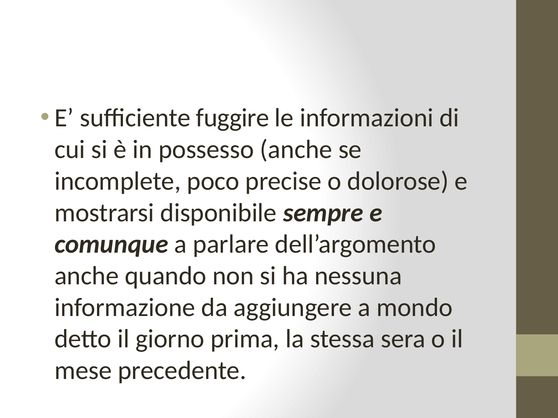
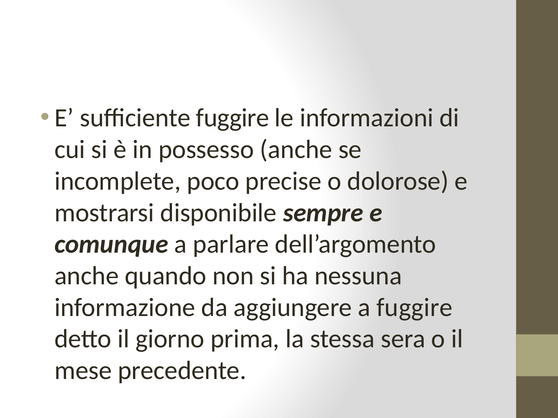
a mondo: mondo -> fuggire (414, 308)
